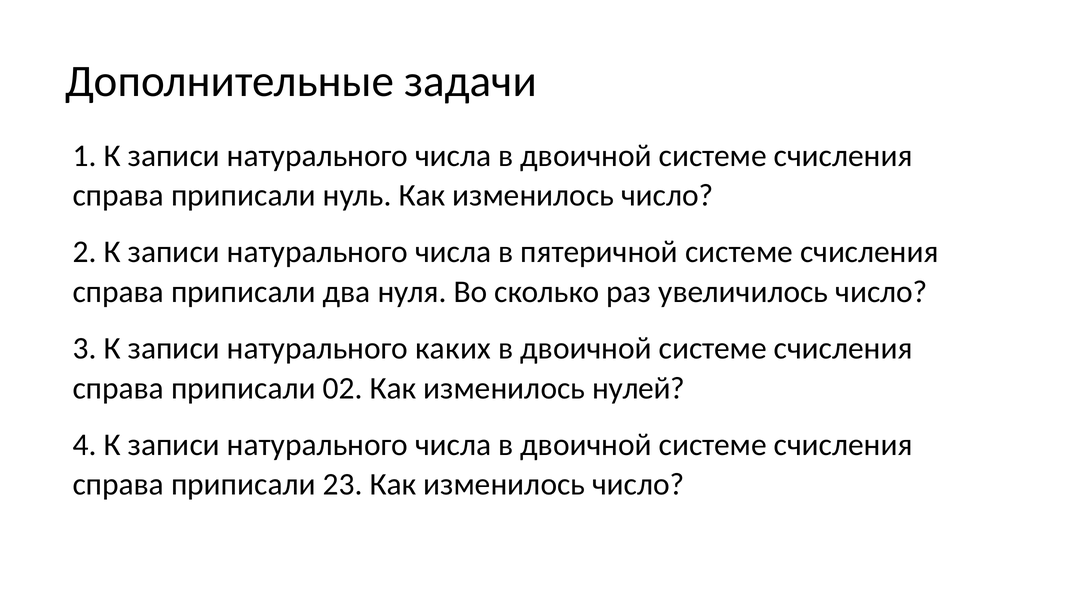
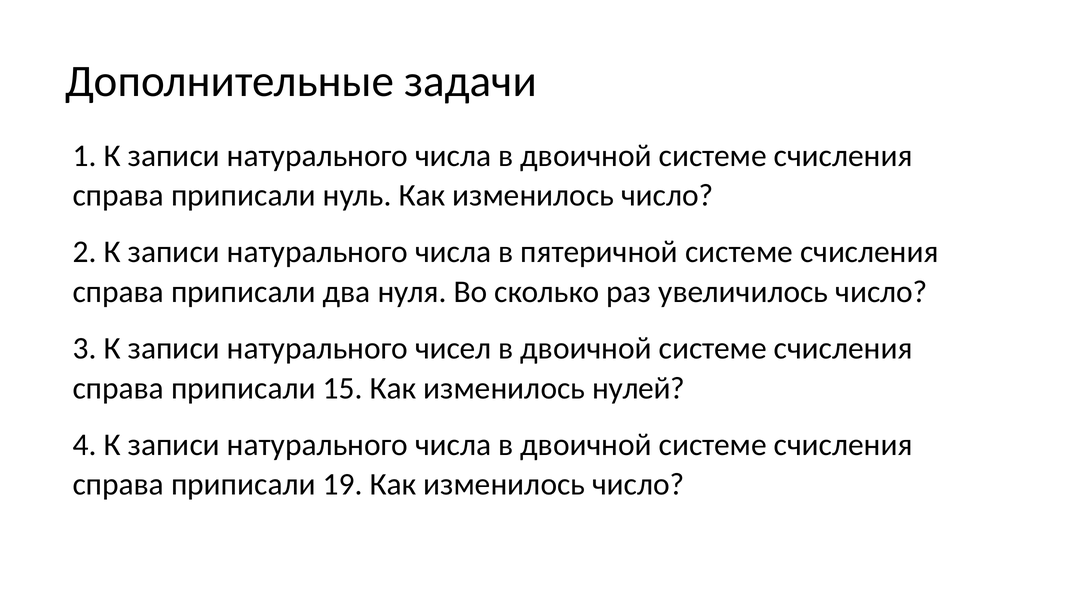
каких: каких -> чисел (453, 348)
02: 02 -> 15 (343, 388)
23: 23 -> 19 (343, 484)
